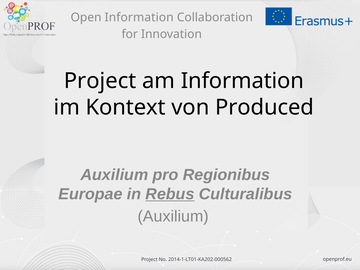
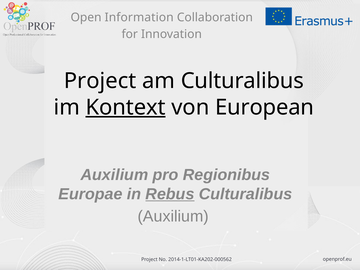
am Information: Information -> Culturalibus (242, 81)
Kontext underline: none -> present (126, 107)
Produced: Produced -> European (265, 107)
